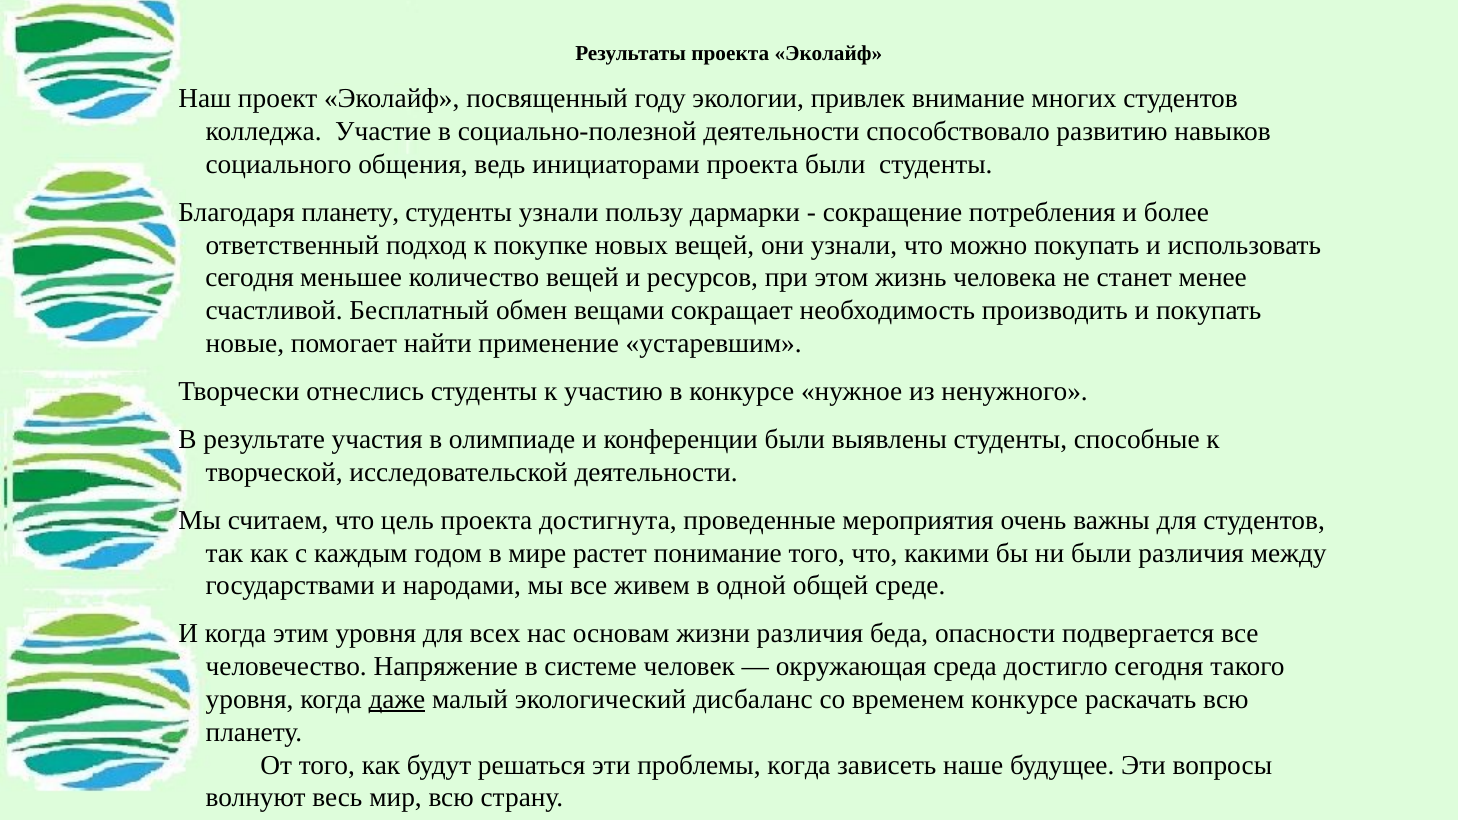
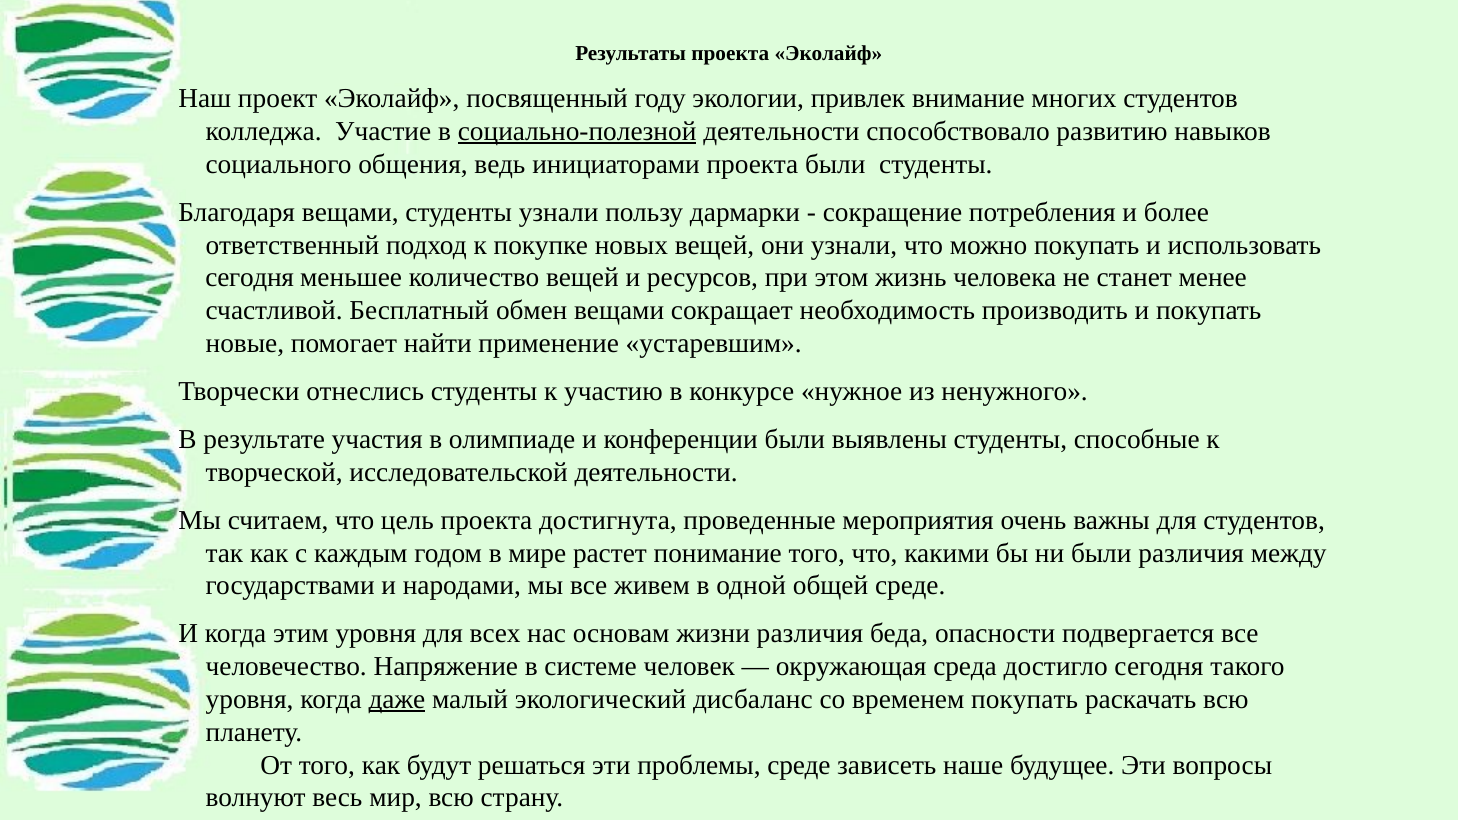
социально-полезной underline: none -> present (577, 131)
Благодаря планету: планету -> вещами (350, 212)
временем конкурсе: конкурсе -> покупать (1025, 700)
проблемы когда: когда -> среде (799, 765)
